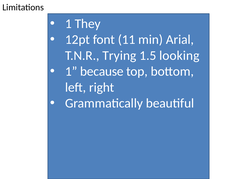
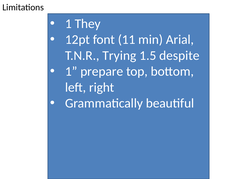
looking: looking -> despite (179, 56)
because: because -> prepare (102, 72)
